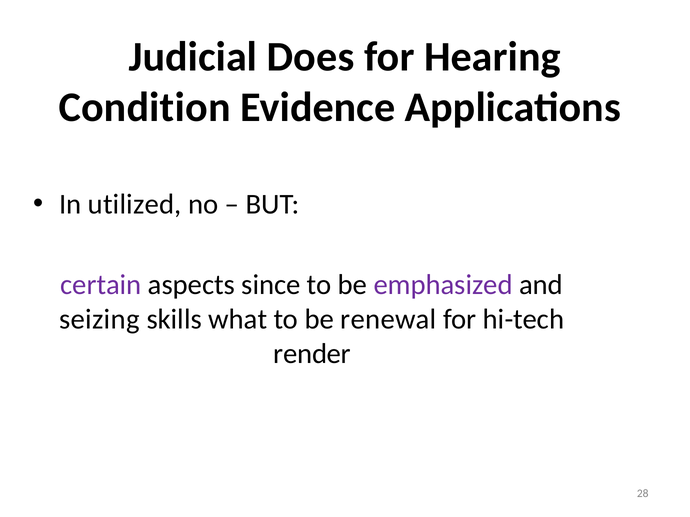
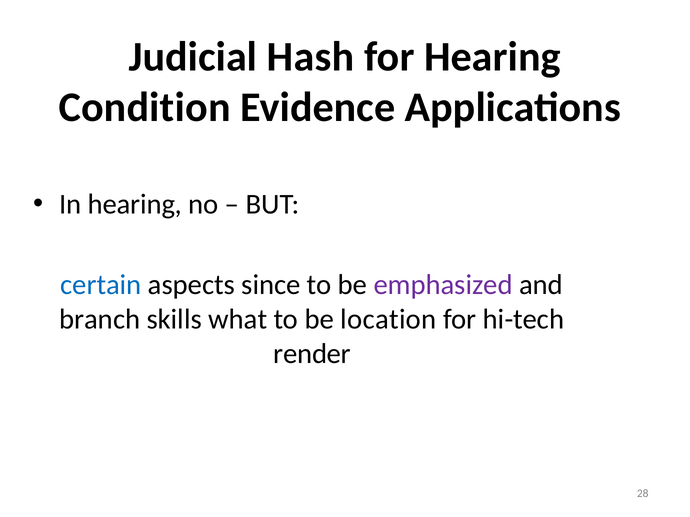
Does: Does -> Hash (311, 57)
In utilized: utilized -> hearing (135, 205)
certain colour: purple -> blue (101, 285)
seizing: seizing -> branch (100, 320)
renewal: renewal -> location (388, 320)
